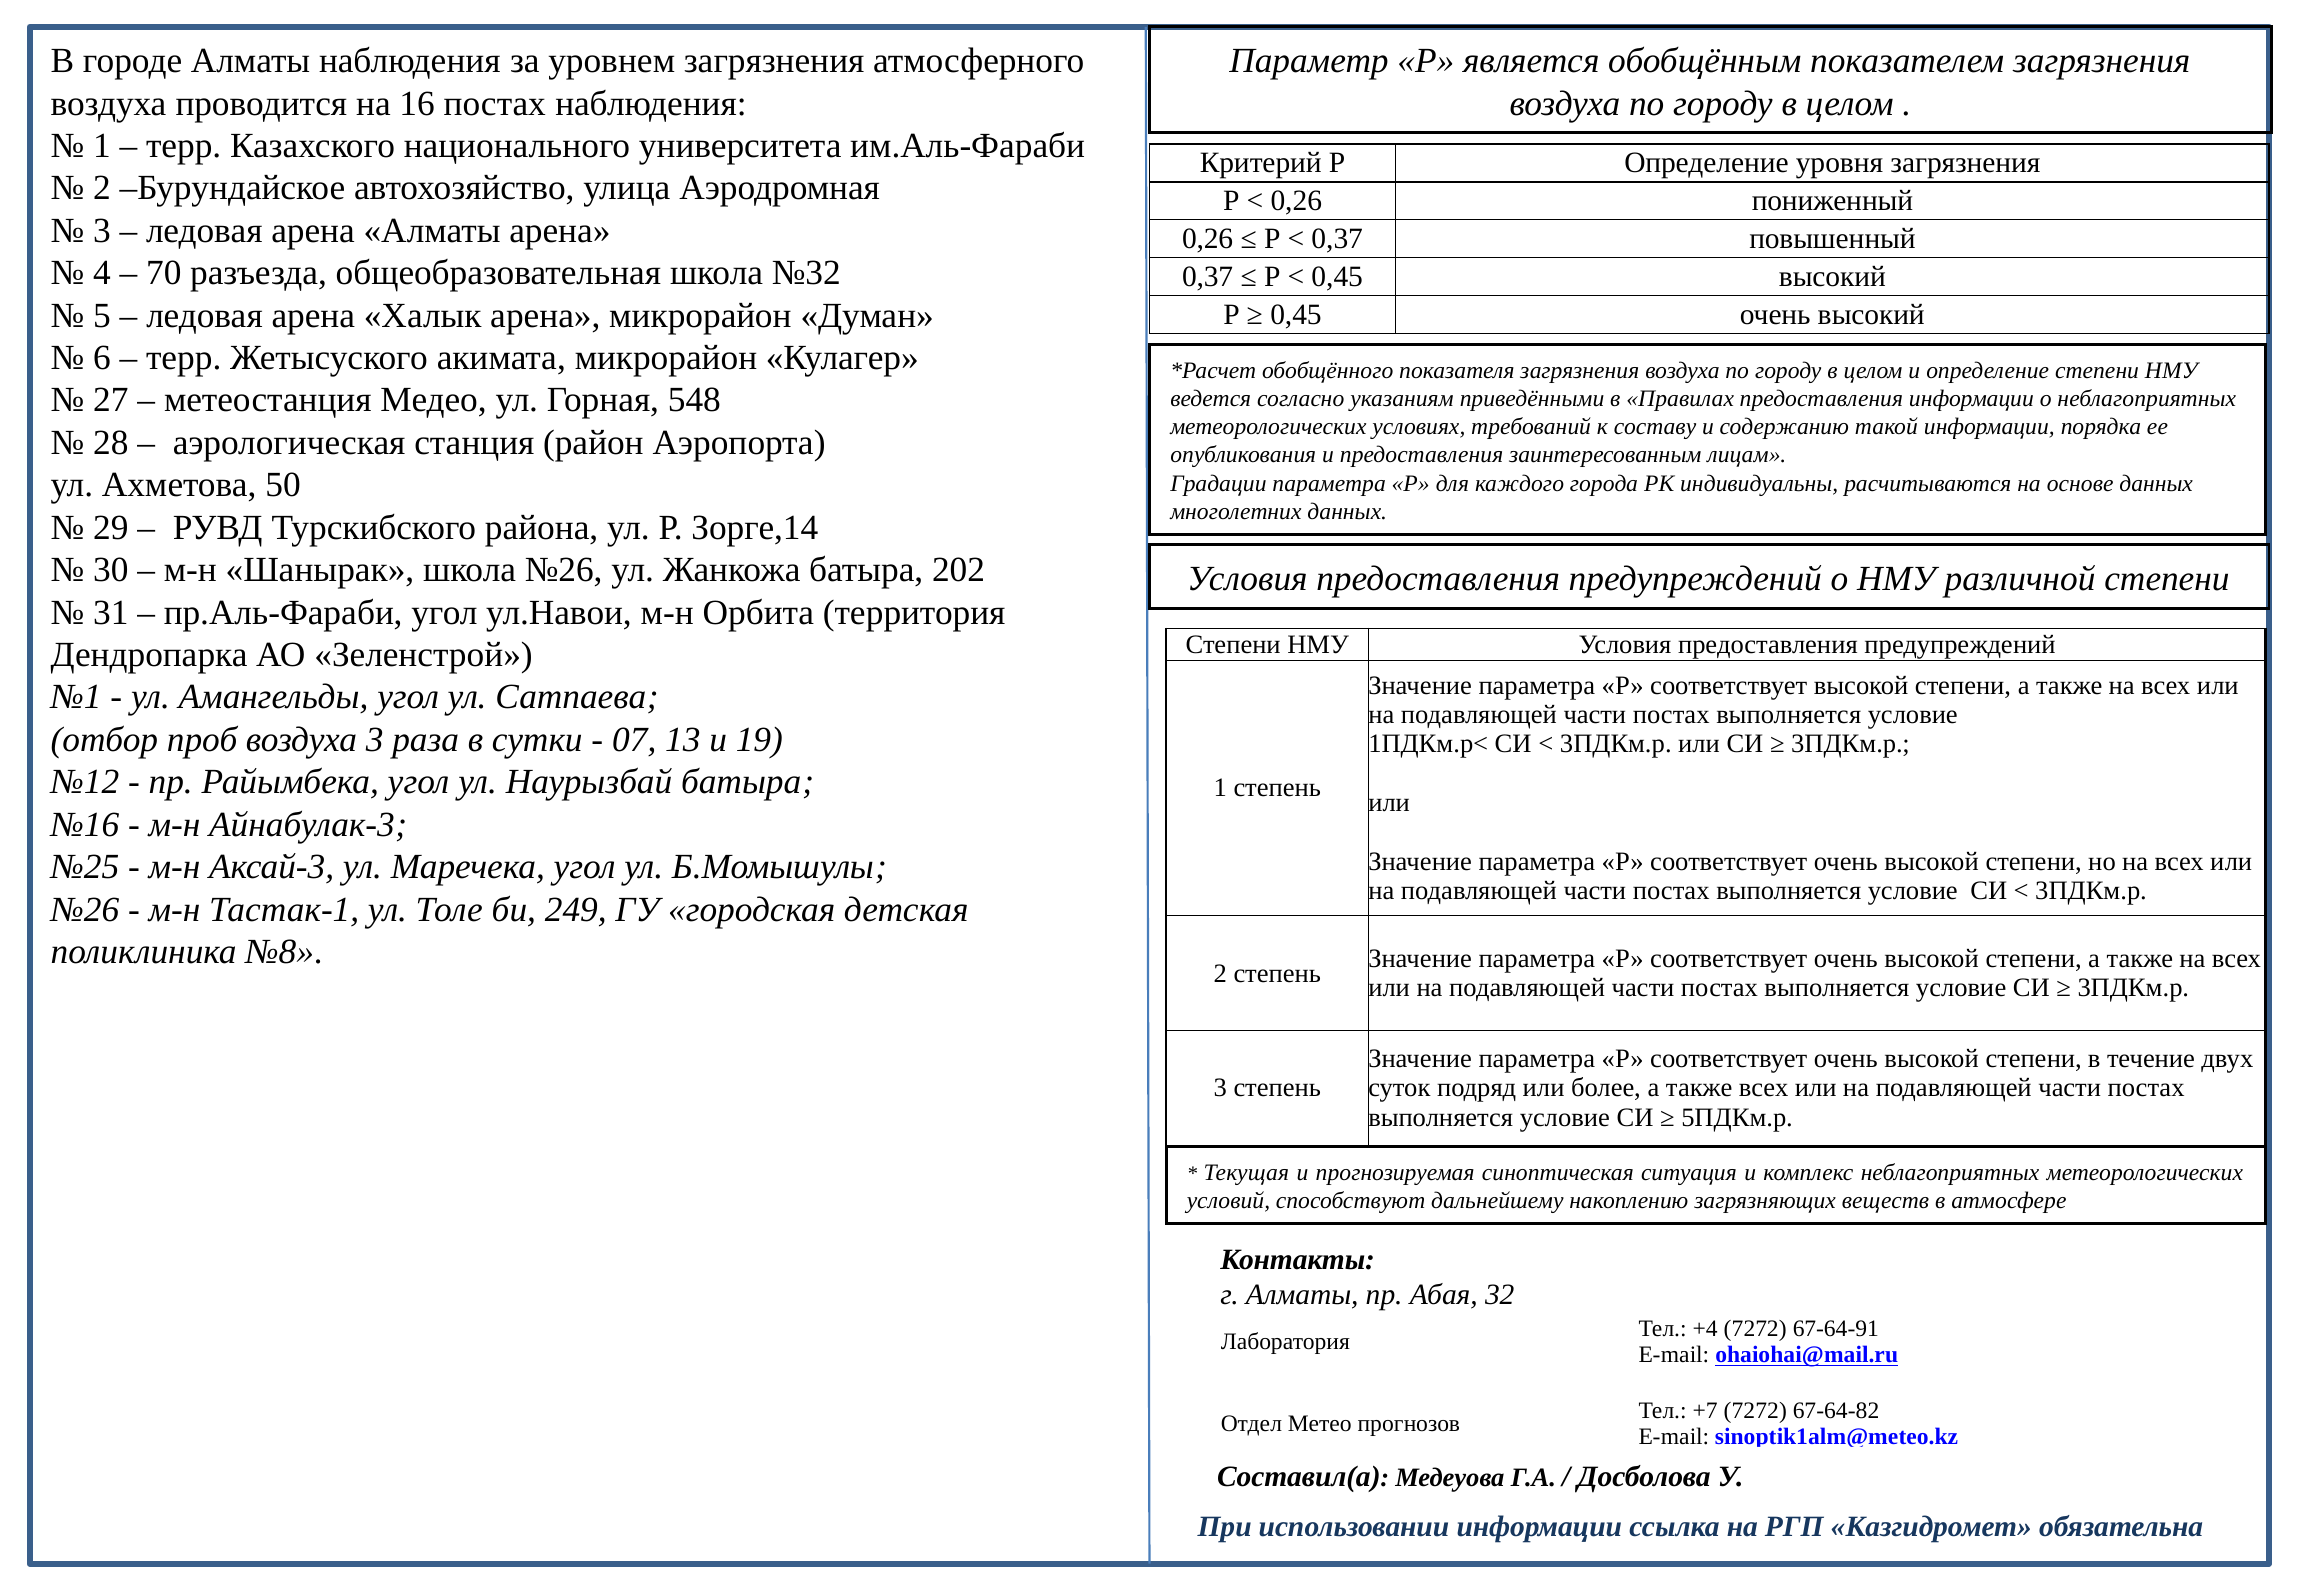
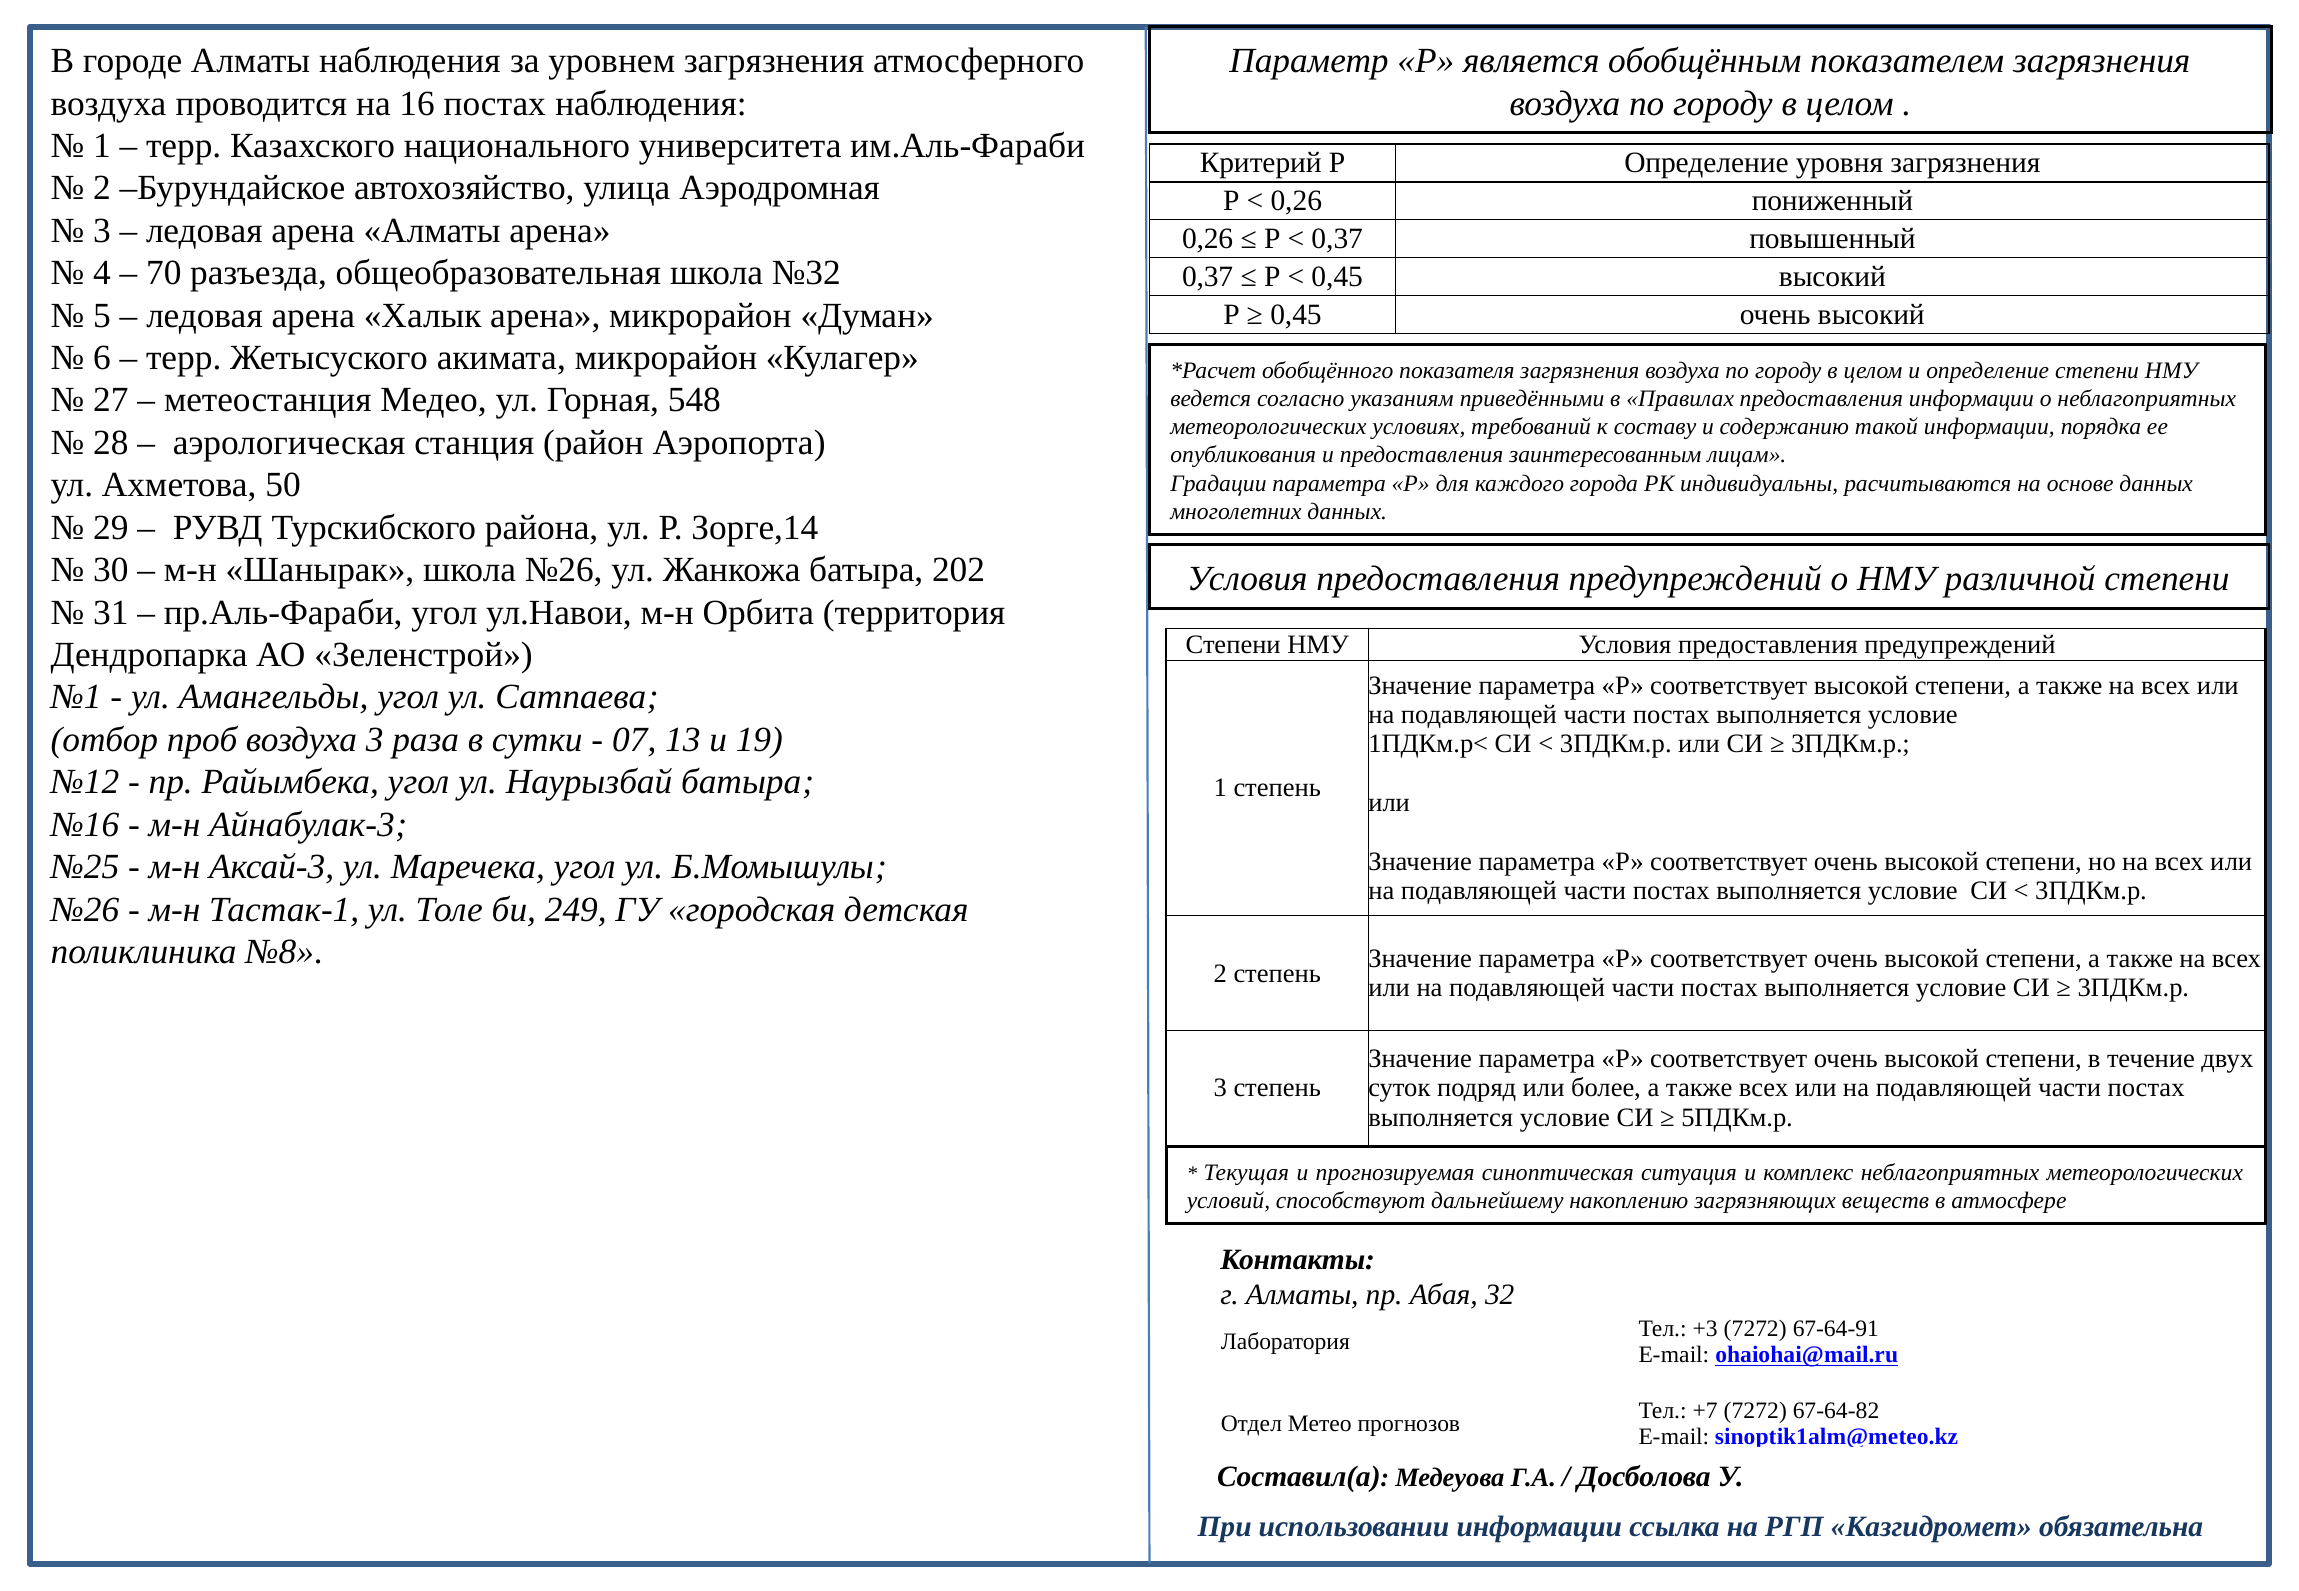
+4: +4 -> +3 (1705, 1329)
